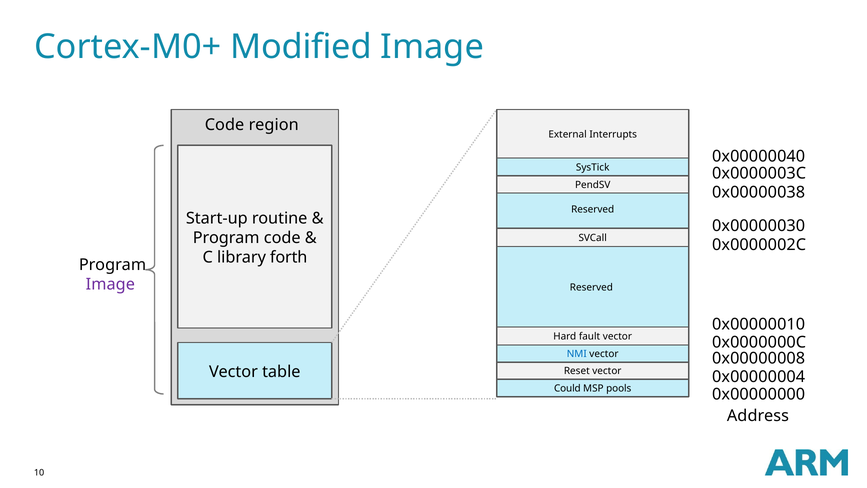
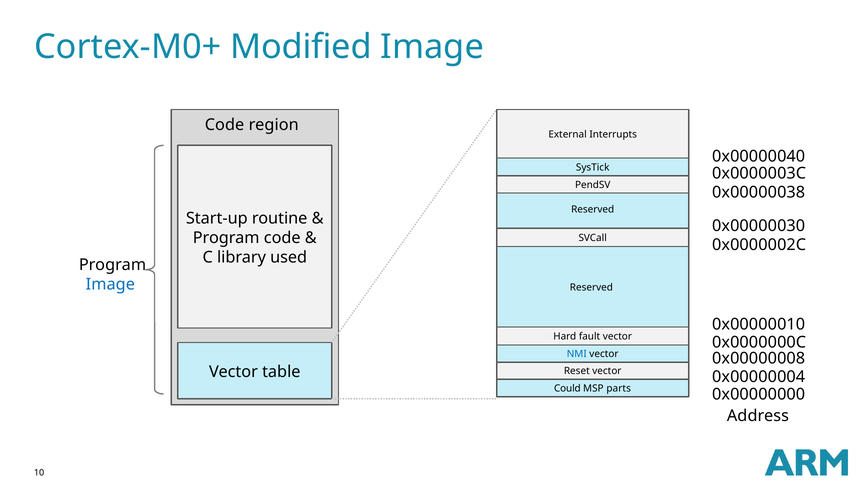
forth: forth -> used (289, 257)
Image colour: purple -> blue (110, 284)
pools: pools -> parts (619, 388)
